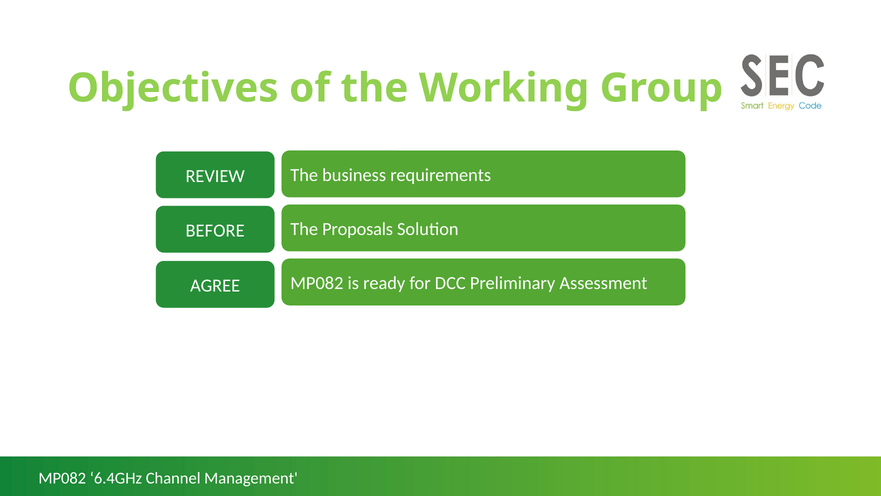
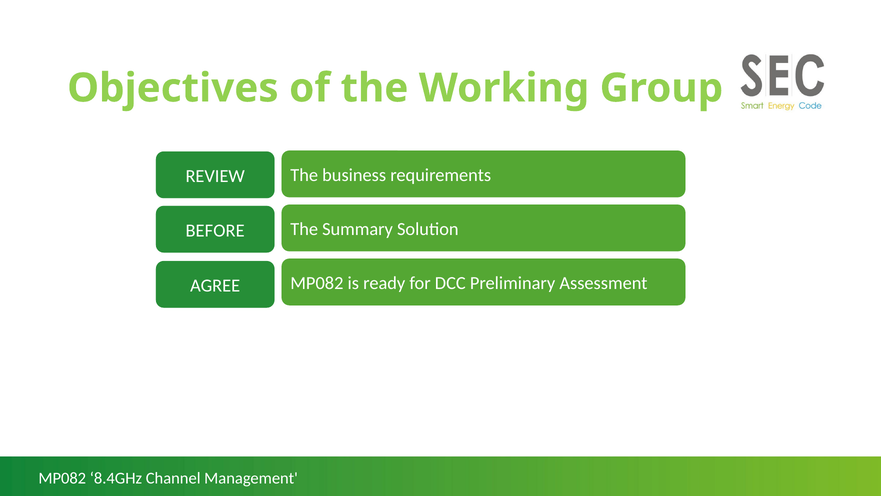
Proposals: Proposals -> Summary (358, 229)
6.4GHz: 6.4GHz -> 8.4GHz (116, 478)
